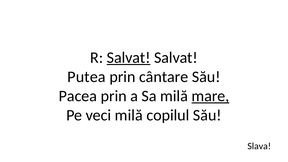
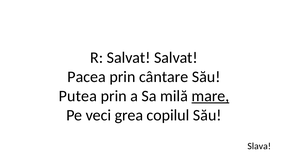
Salvat underline: present -> none (129, 58)
Putea: Putea -> Pacea (87, 77)
Pacea: Pacea -> Putea (78, 96)
veci milă: milă -> grea (129, 115)
